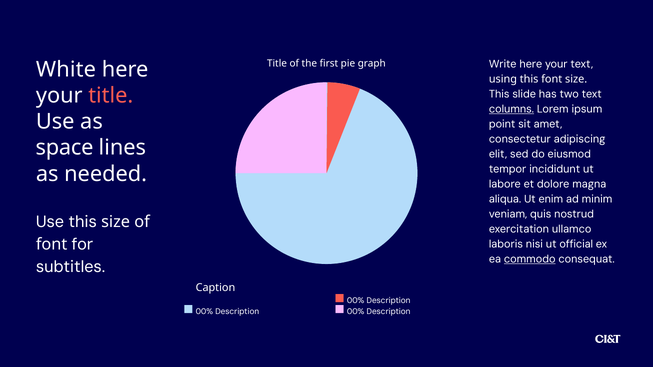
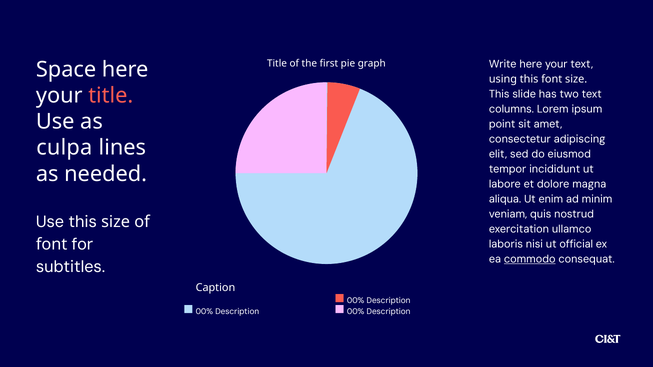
White: White -> Space (66, 70)
columns underline: present -> none (511, 109)
space: space -> culpa (64, 148)
